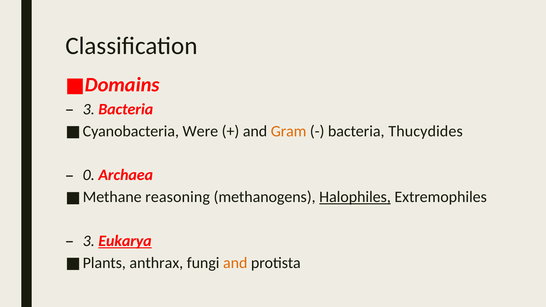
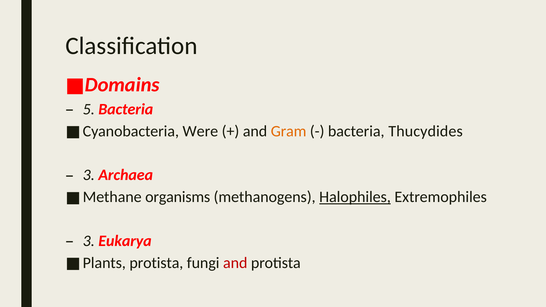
3: 3 -> 5 (89, 109)
0: 0 -> 3 (89, 175)
reasoning: reasoning -> organisms (178, 197)
Eukarya underline: present -> none (125, 241)
anthrax: anthrax -> protista (156, 263)
and colour: orange -> red (235, 263)
